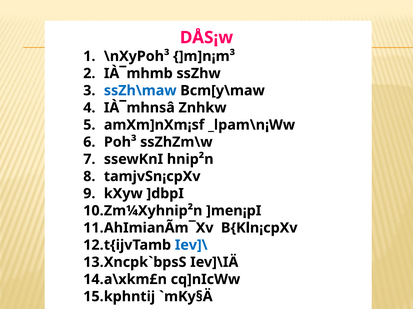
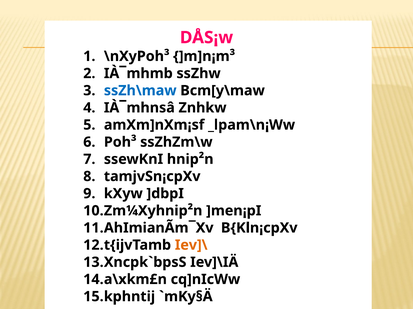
Iev]\ colour: blue -> orange (191, 246)
